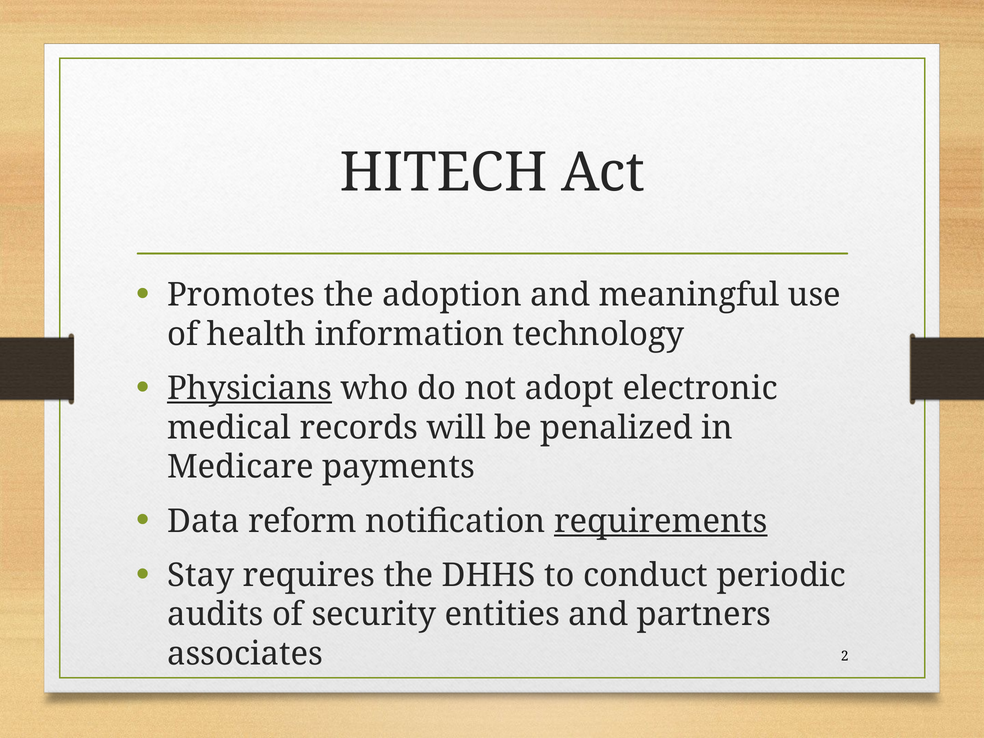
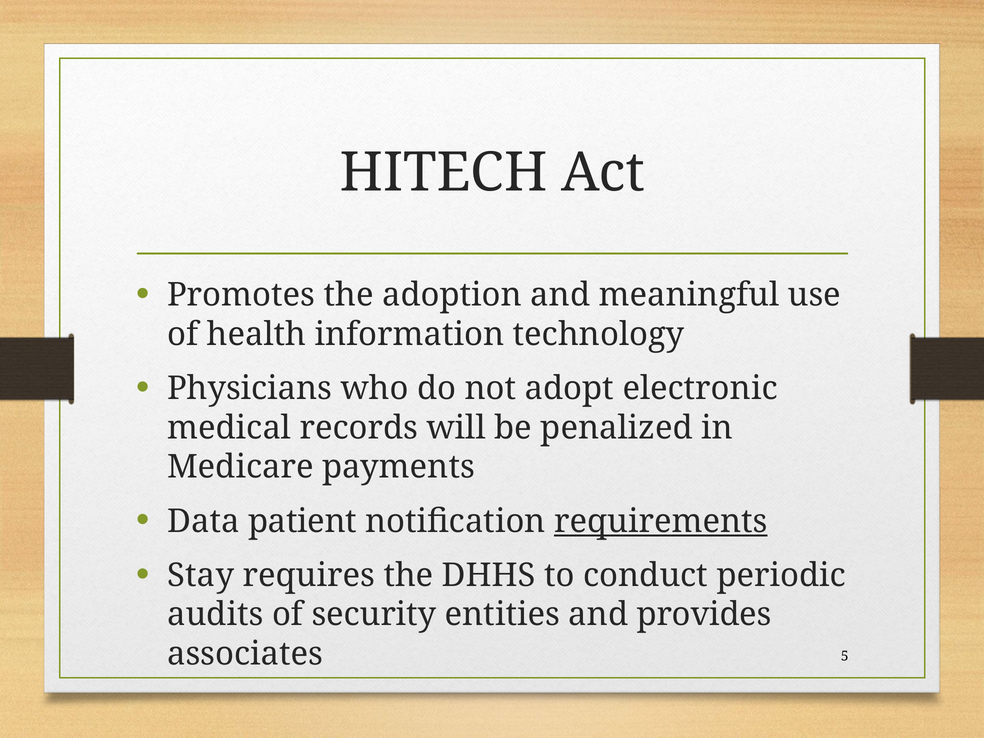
Physicians underline: present -> none (250, 388)
reform: reform -> patient (303, 521)
partners: partners -> provides (704, 615)
2: 2 -> 5 (845, 656)
